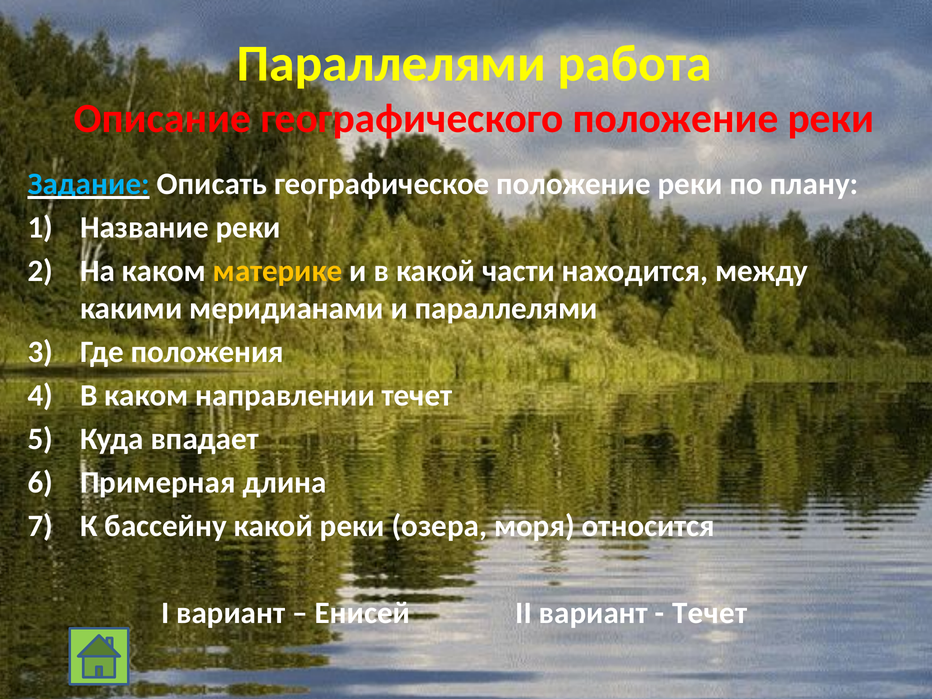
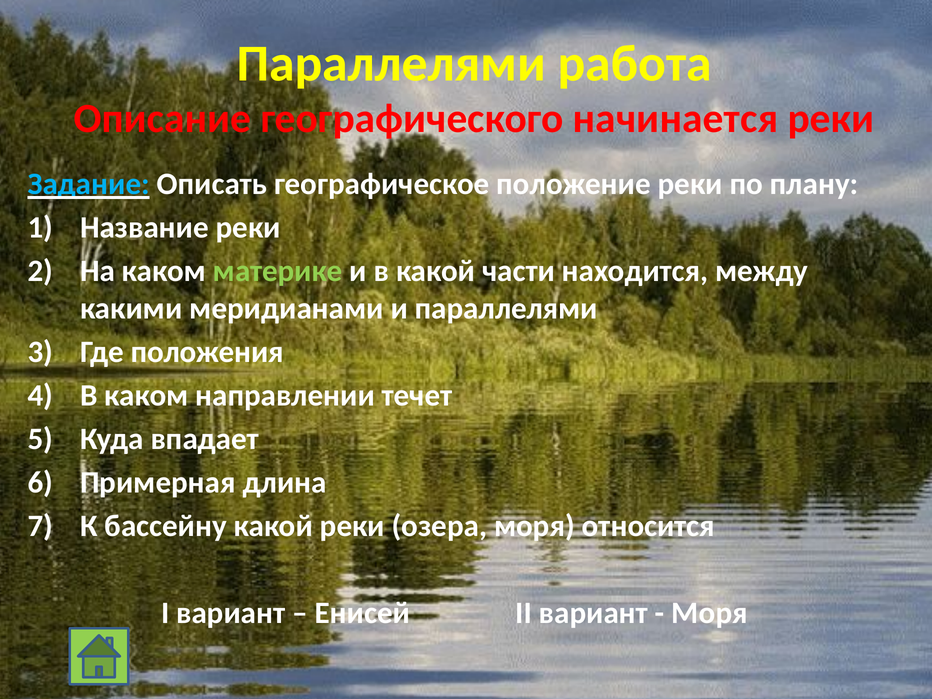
географического положение: положение -> начинается (675, 119)
материке colour: yellow -> light green (278, 271)
Течет: Течет -> Моря (710, 613)
